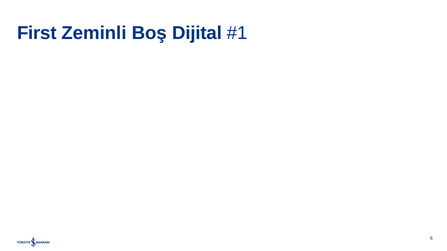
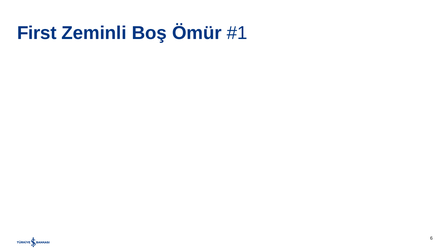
Dijital: Dijital -> Ömür (197, 33)
